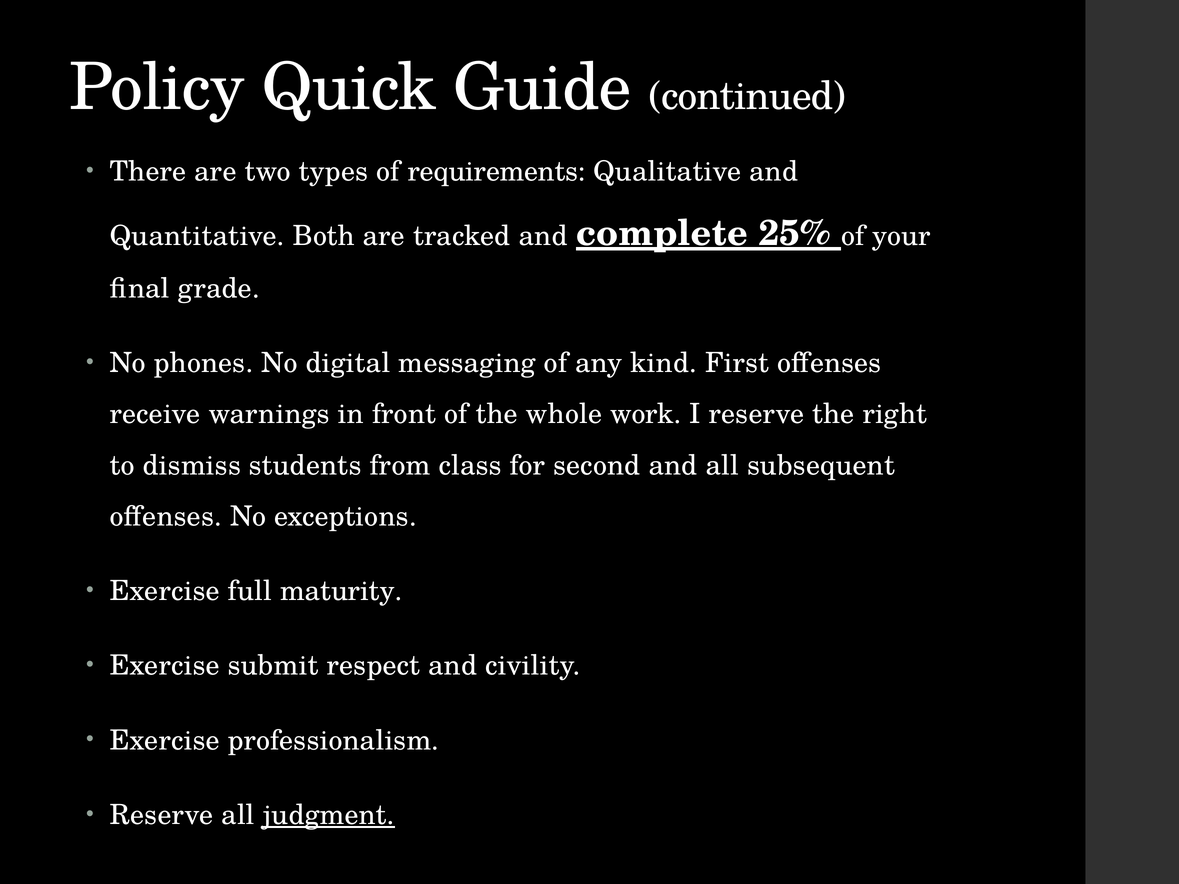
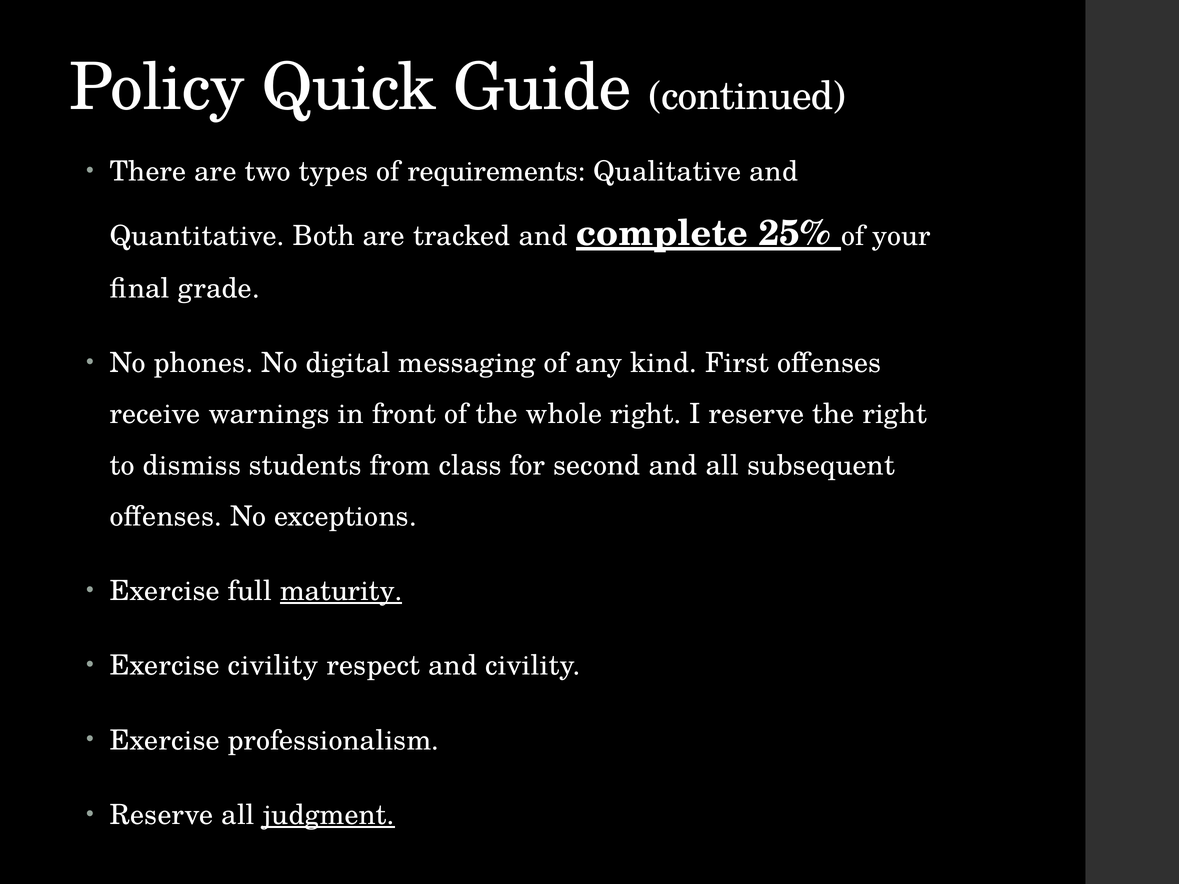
whole work: work -> right (646, 414)
maturity underline: none -> present (341, 591)
Exercise submit: submit -> civility (273, 666)
